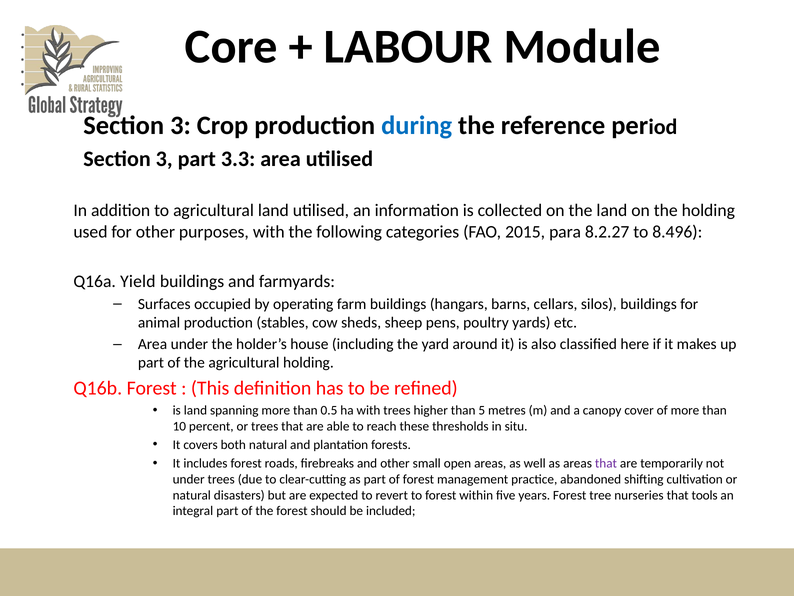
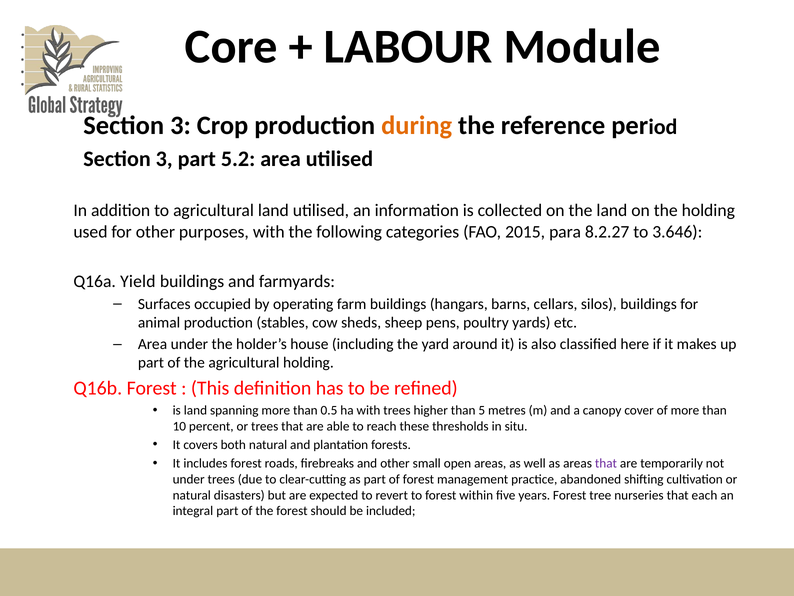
during colour: blue -> orange (417, 126)
3.3: 3.3 -> 5.2 (238, 159)
8.496: 8.496 -> 3.646 (677, 232)
tools: tools -> each (704, 495)
